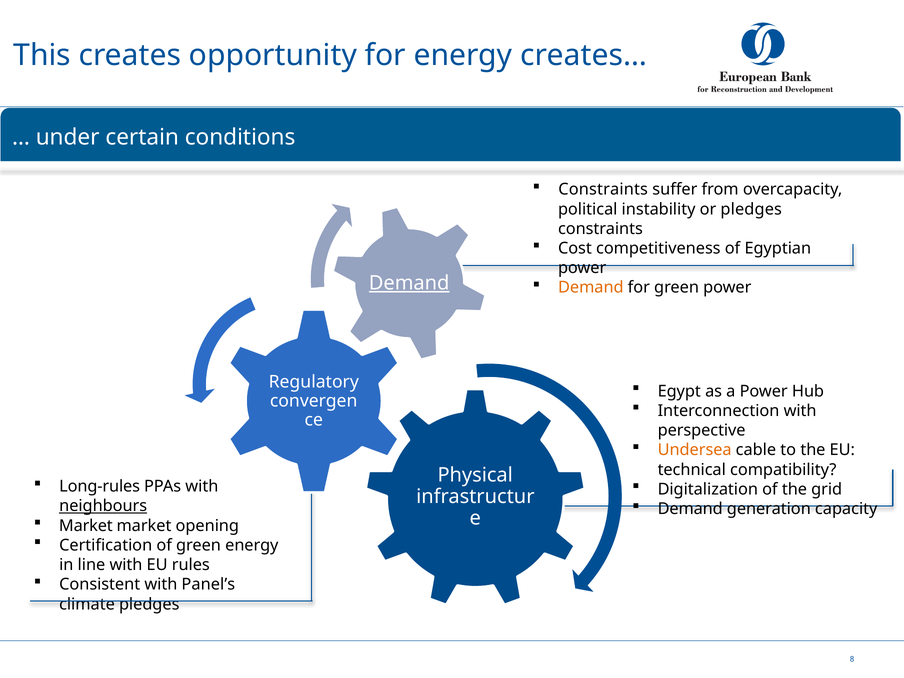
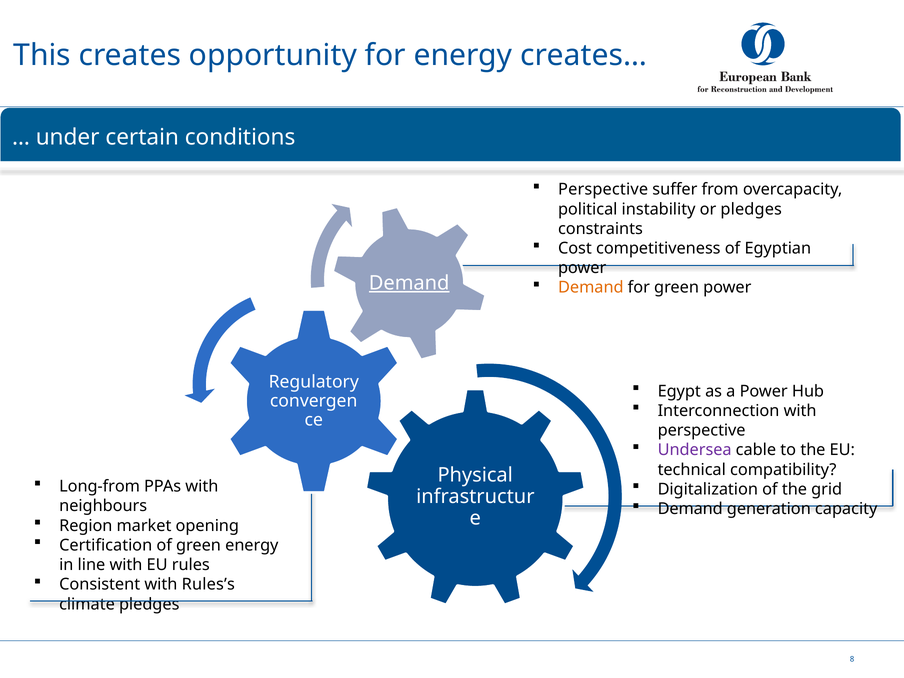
Constraints: Constraints -> Perspective (603, 190)
Undersea colour: orange -> purple (695, 450)
Long-rules: Long-rules -> Long-from (100, 486)
neighbours underline: present -> none (103, 506)
Market: Market -> Region (86, 526)
Panel’s: Panel’s -> Rules’s (208, 585)
